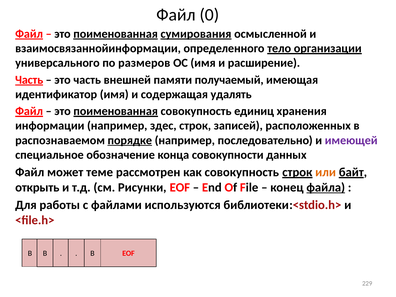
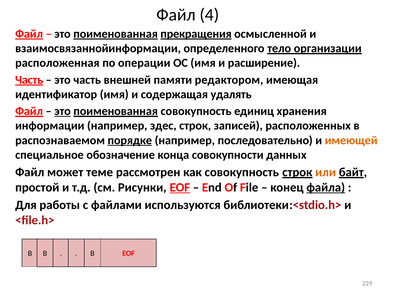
0: 0 -> 4 (209, 15)
сумирования: сумирования -> прекращения (196, 34)
универсального: универсального -> расположенная (57, 63)
размеров: размеров -> операции (144, 63)
получаемый: получаемый -> редактором (229, 80)
это underline: none -> present (63, 111)
имеющей colour: purple -> orange (351, 140)
открыть: открыть -> простой (37, 187)
EOF underline: none -> present (180, 187)
